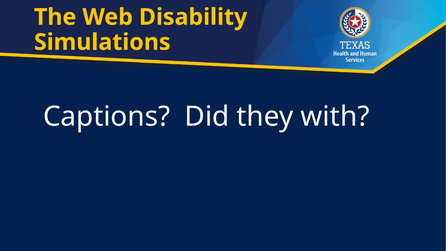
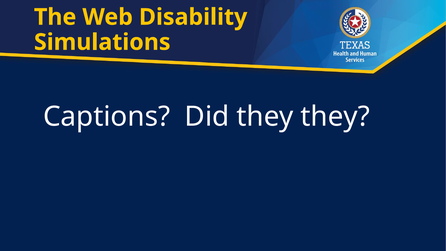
they with: with -> they (335, 117)
